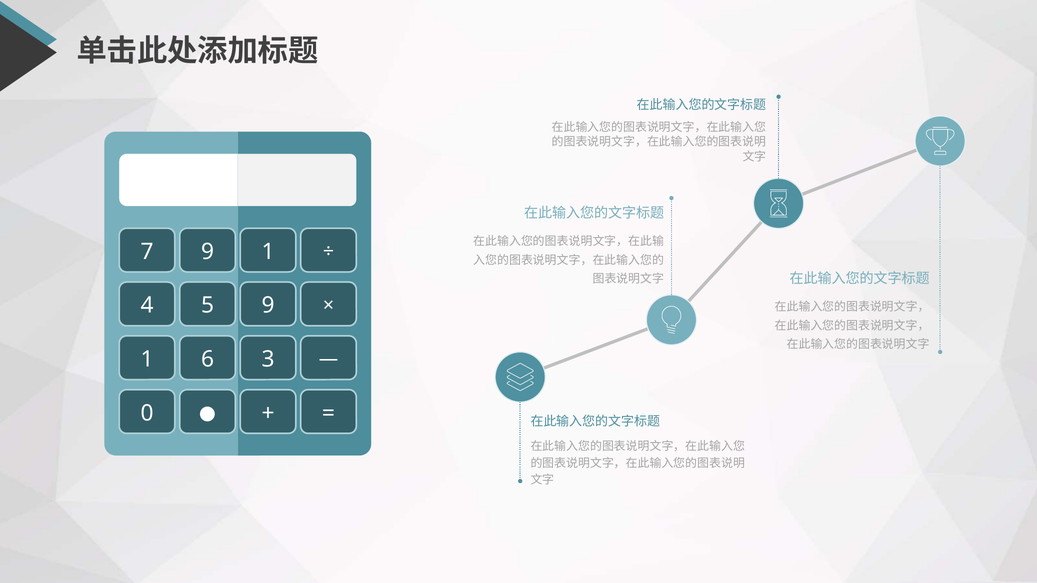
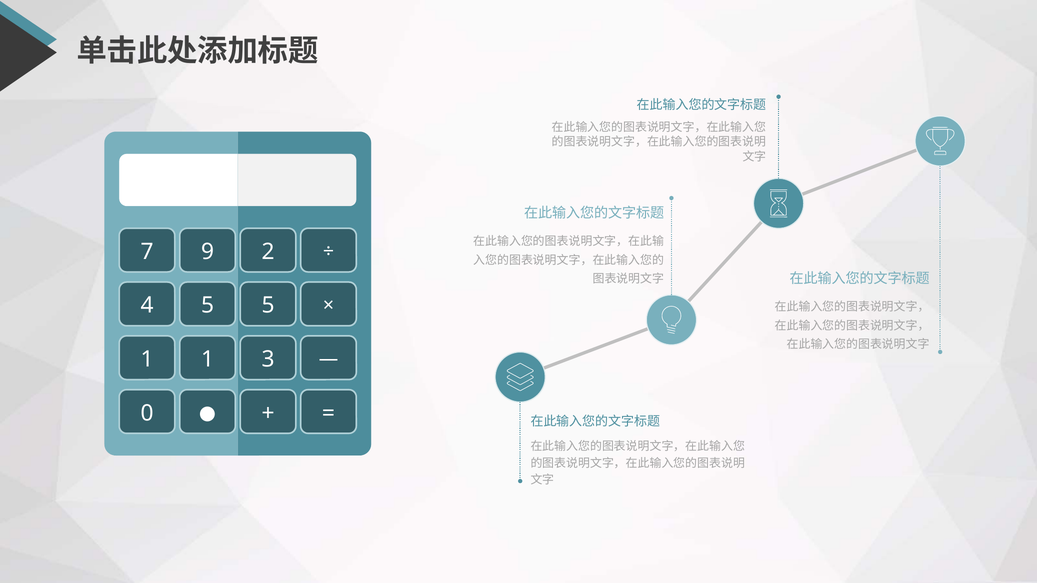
9 1: 1 -> 2 (268, 252)
5 9: 9 -> 5 (268, 306)
1 6: 6 -> 1 (208, 359)
